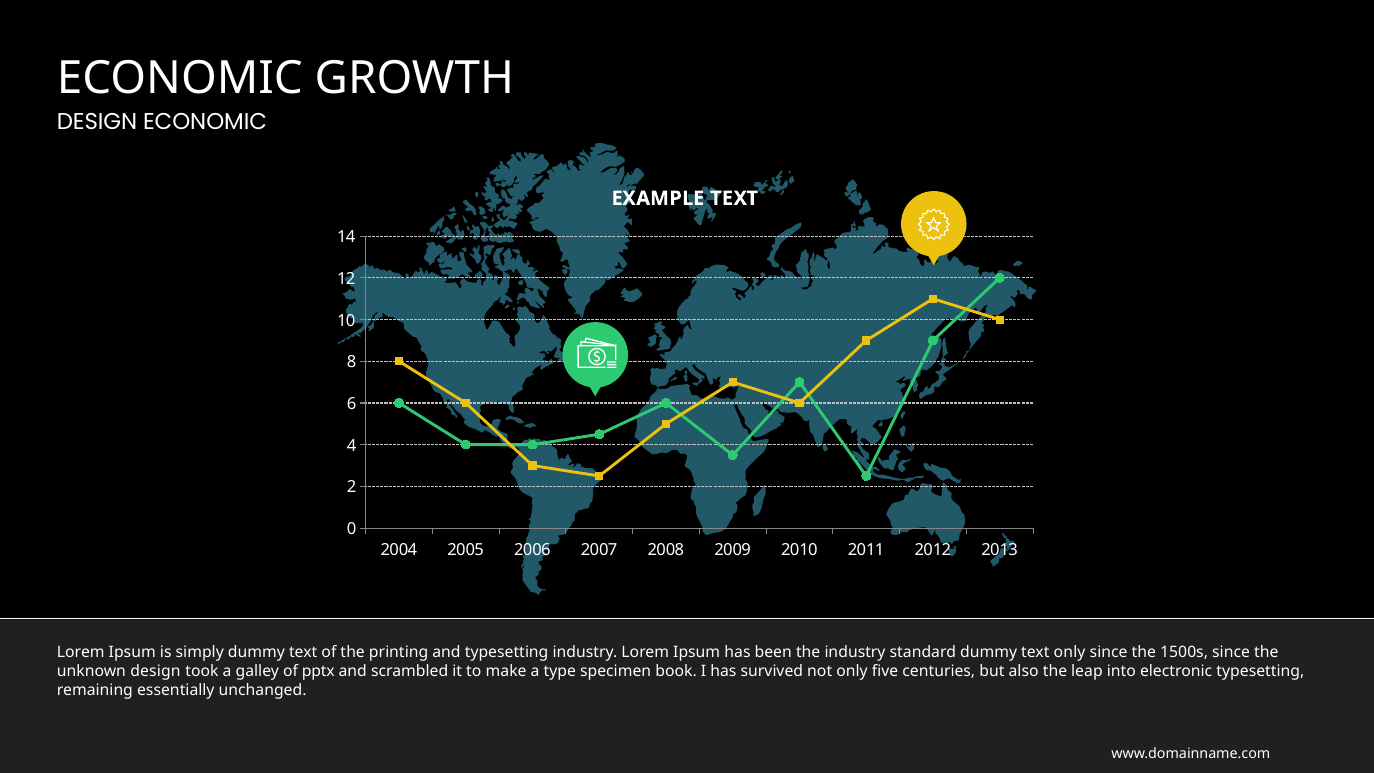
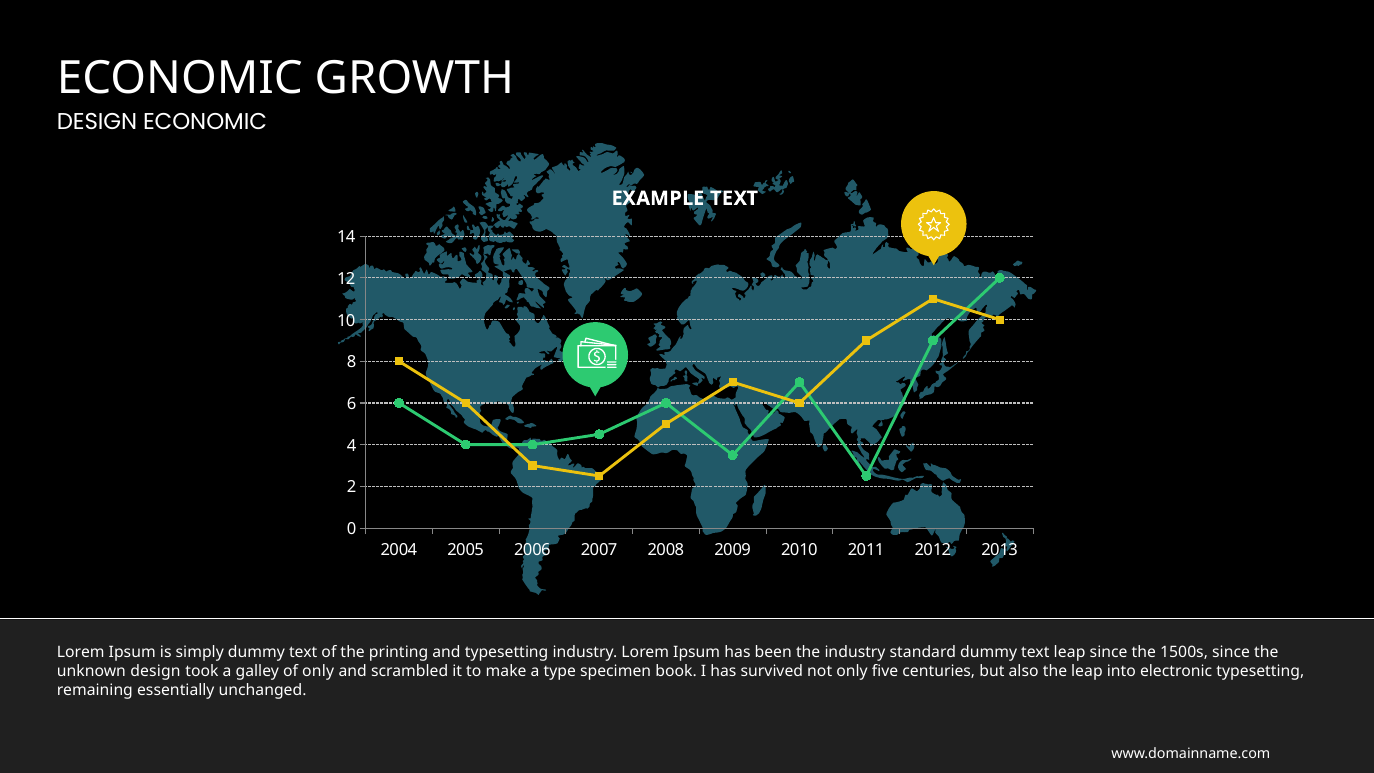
text only: only -> leap (1070, 652)
of pptx: pptx -> only (318, 671)
